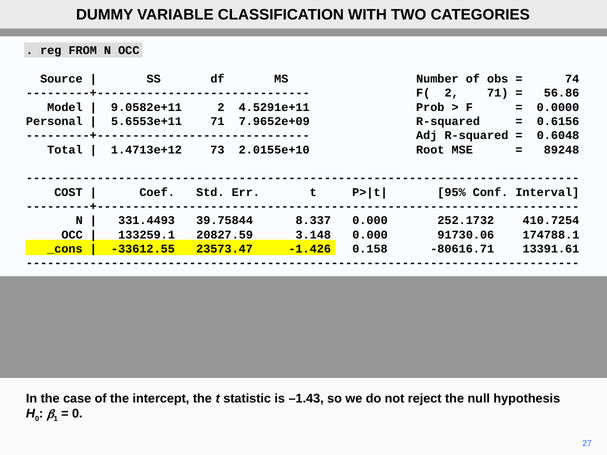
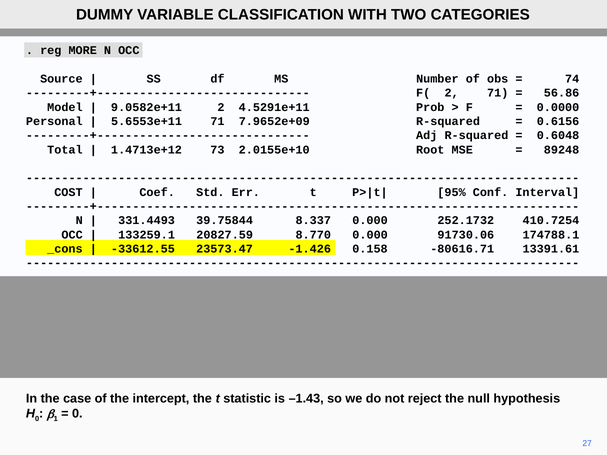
FROM: FROM -> MORE (83, 51)
3.148: 3.148 -> 8.770 (313, 235)
